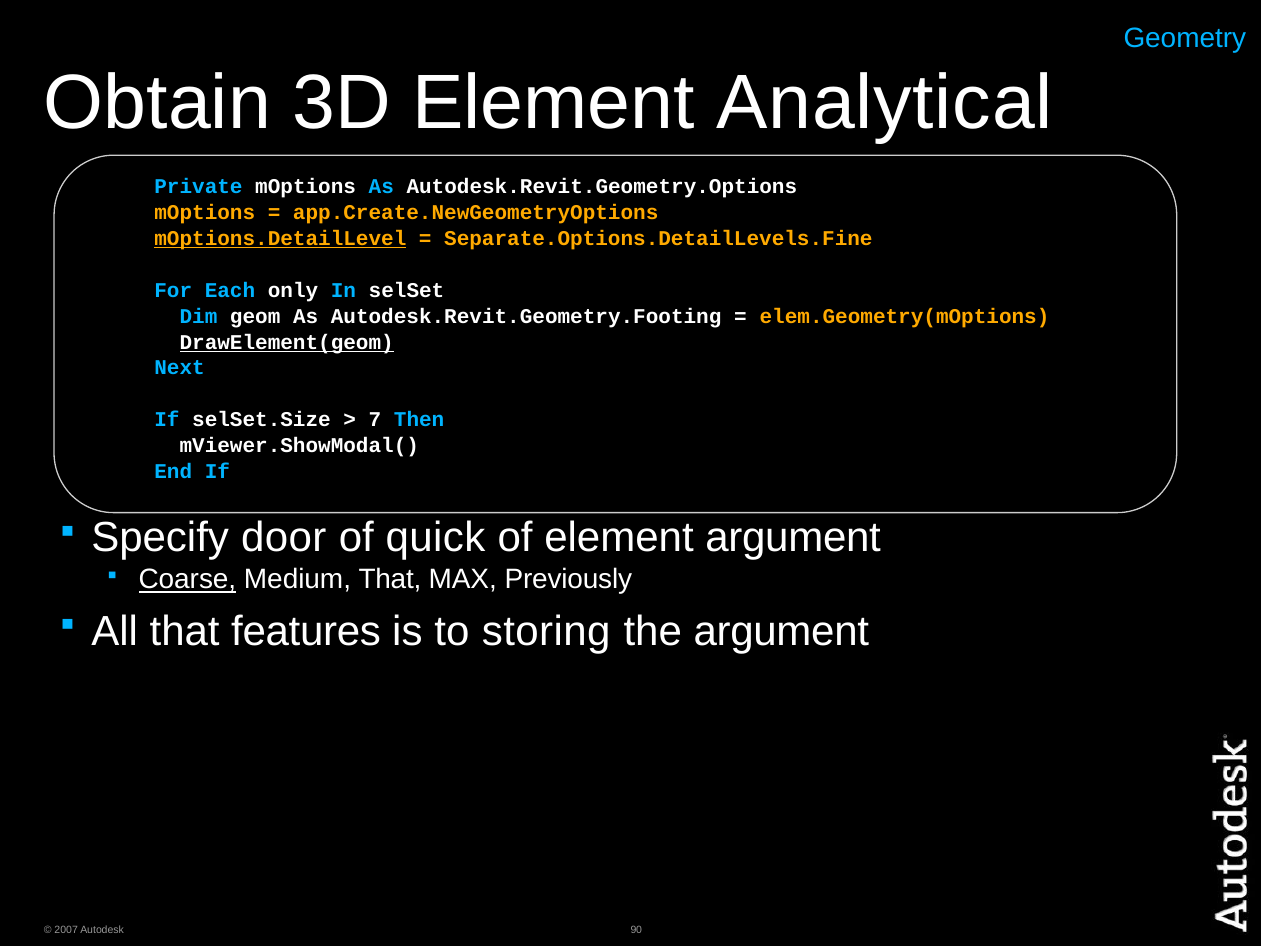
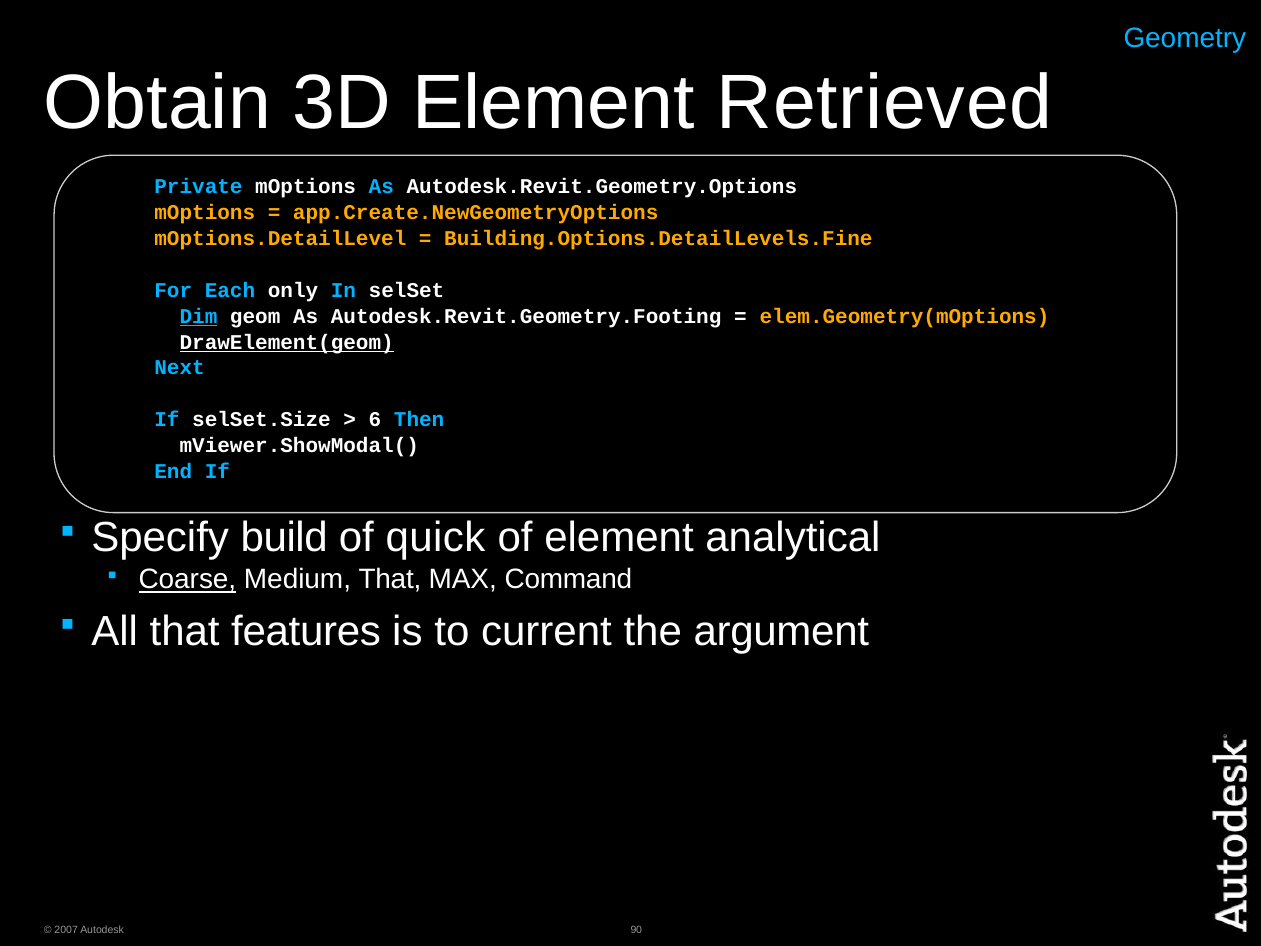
Analytical: Analytical -> Retrieved (885, 103)
mOptions.DetailLevel underline: present -> none (280, 239)
Separate.Options.DetailLevels.Fine: Separate.Options.DetailLevels.Fine -> Building.Options.DetailLevels.Fine (658, 239)
Dim underline: none -> present (198, 316)
7: 7 -> 6 (375, 420)
door: door -> build (284, 537)
element argument: argument -> analytical (793, 537)
Previously: Previously -> Command (568, 580)
storing: storing -> current (546, 631)
